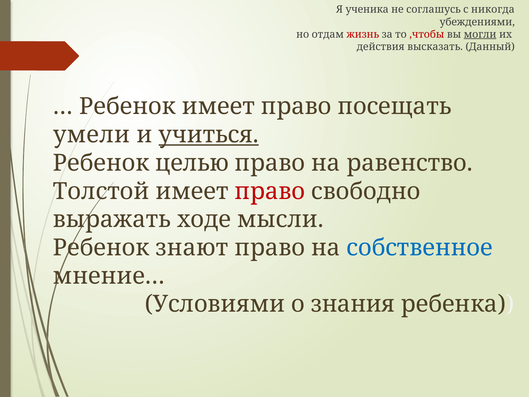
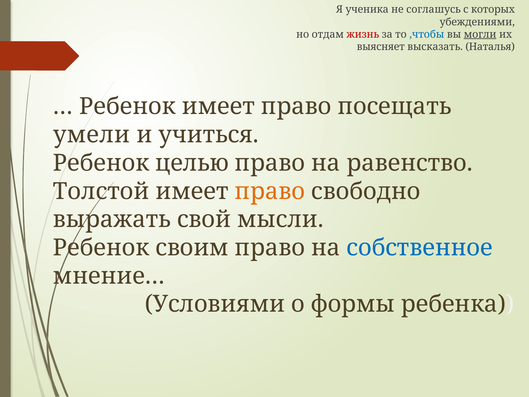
никогда: никогда -> которых (493, 10)
,чтобы colour: red -> blue (427, 34)
действия: действия -> выясняет (381, 47)
Данный: Данный -> Наталья (490, 47)
учиться underline: present -> none (209, 135)
право colour: red -> orange (270, 191)
ходе: ходе -> свой (204, 219)
знают: знают -> своим (192, 248)
знания: знания -> формы (353, 304)
